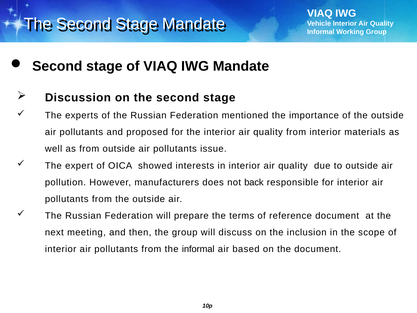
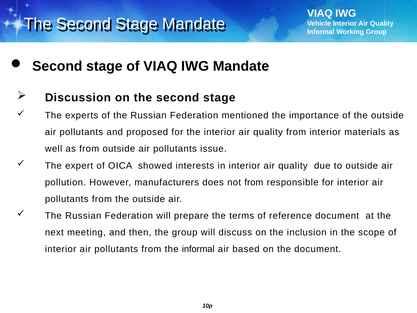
not back: back -> from (254, 182)
